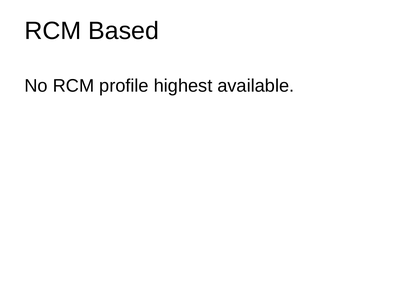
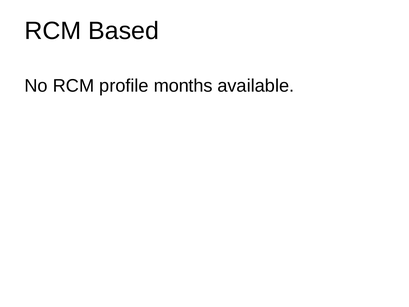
highest: highest -> months (183, 86)
